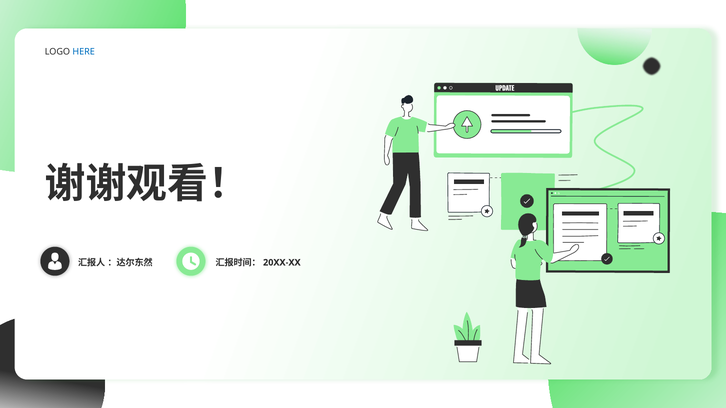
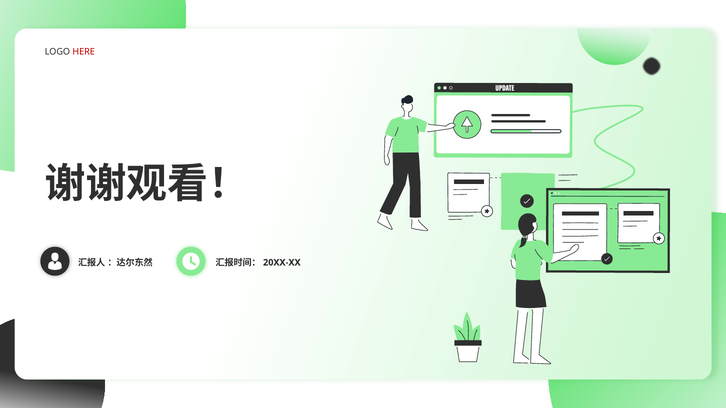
HERE colour: blue -> red (84, 52)
